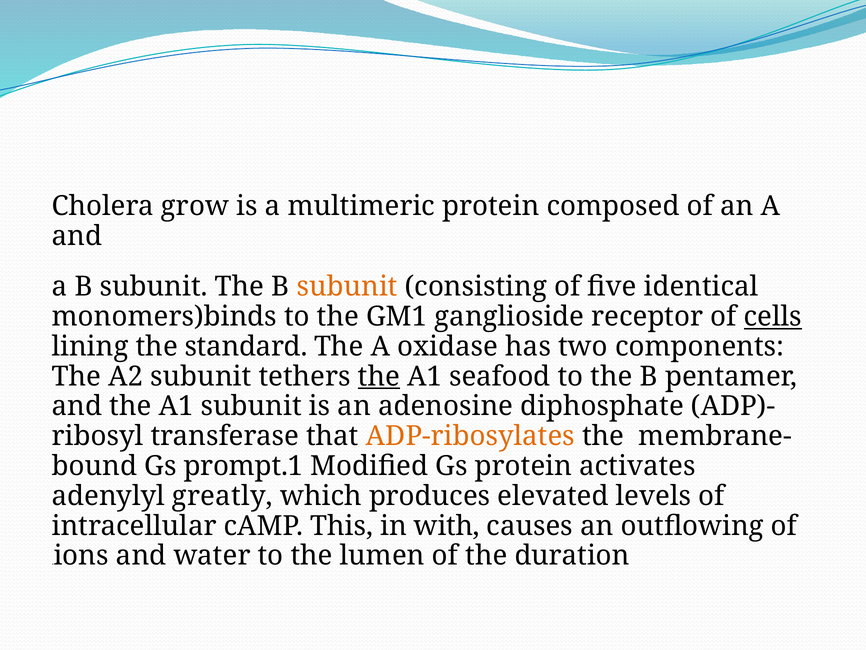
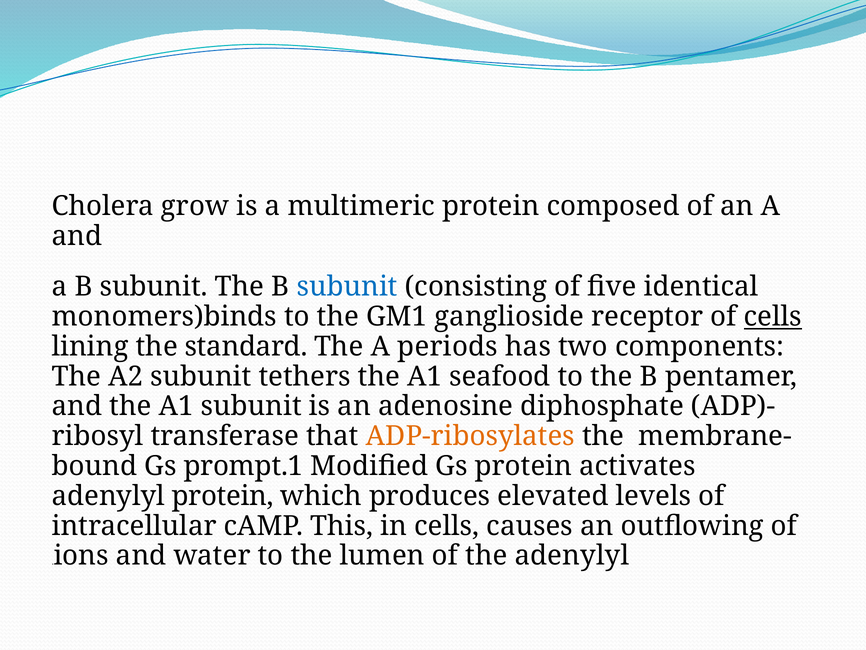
subunit colour: orange -> blue (347, 287)
oxidase: oxidase -> periods (448, 346)
the underline: present -> none (379, 376)
adenylyl greatly: greatly -> protein (223, 496)
in with: with -> cells (447, 526)
the duration: duration -> adenylyl (572, 555)
